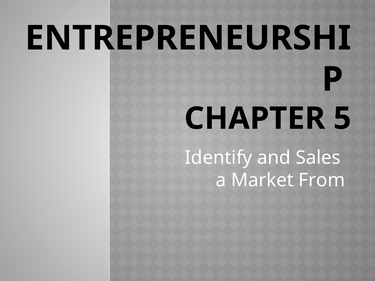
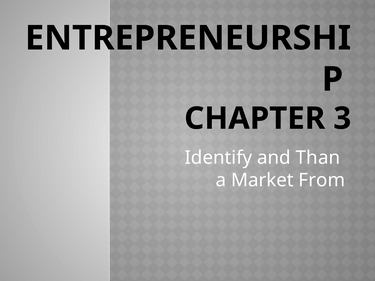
5: 5 -> 3 (342, 119)
Sales: Sales -> Than (318, 158)
